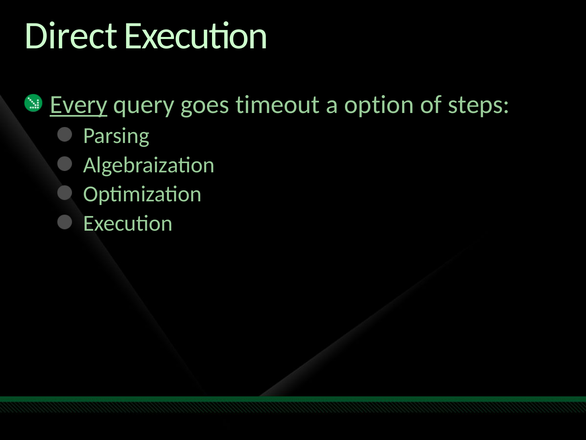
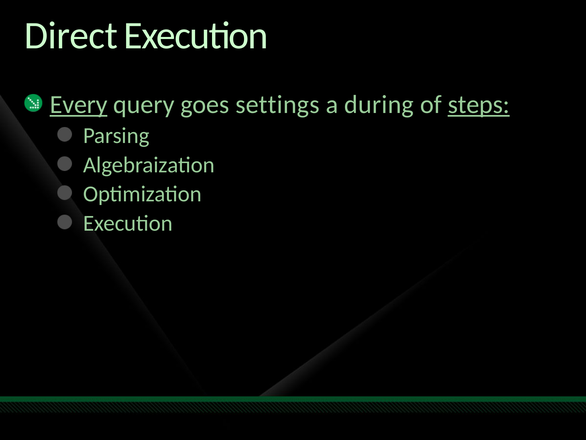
timeout: timeout -> settings (277, 104)
option: option -> during (379, 104)
steps underline: none -> present (479, 104)
